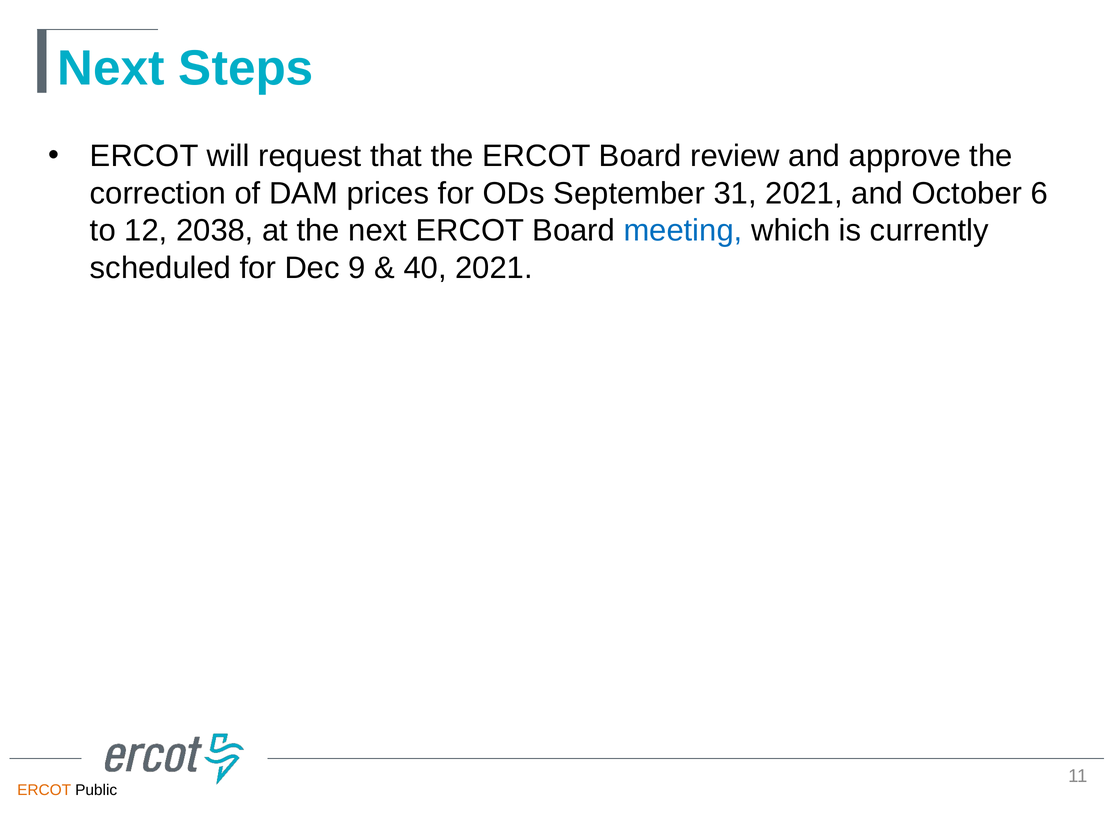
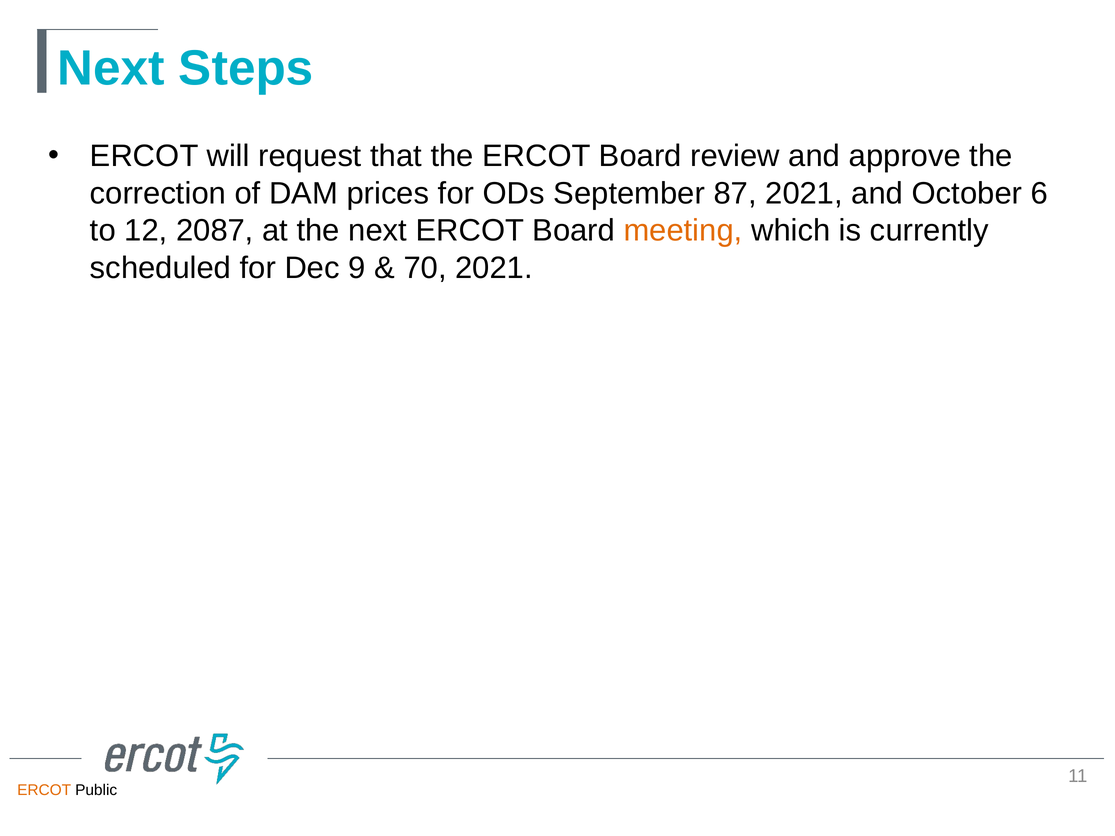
31: 31 -> 87 (735, 194)
2038: 2038 -> 2087 (215, 231)
meeting colour: blue -> orange (683, 231)
40: 40 -> 70 (425, 268)
